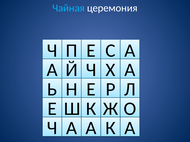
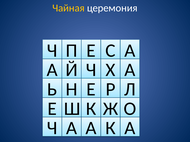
Чайная colour: light blue -> yellow (69, 8)
